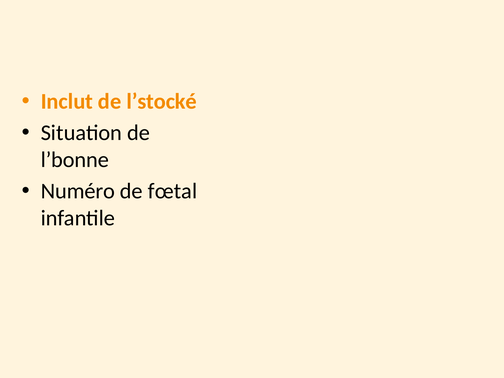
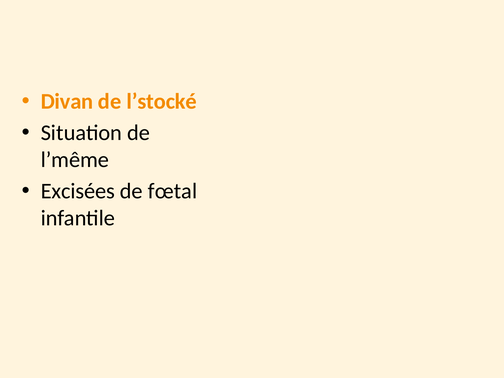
Inclut: Inclut -> Divan (67, 102)
l’bonne: l’bonne -> l’même (75, 160)
Numéro: Numéro -> Excisées (78, 191)
